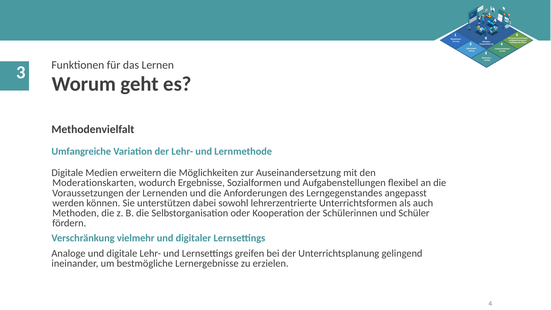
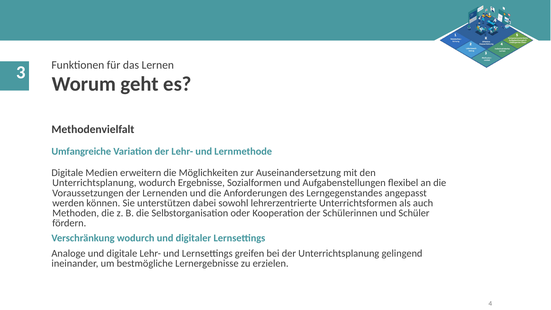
Moderationskarten: Moderationskarten -> Unterrichtsplanung (94, 183)
Verschränkung vielmehr: vielmehr -> wodurch (136, 238)
